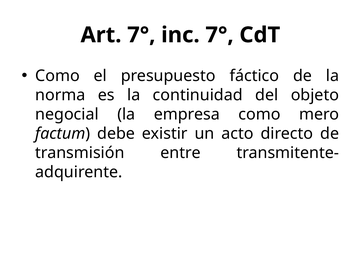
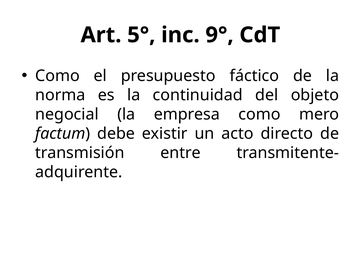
Art 7°: 7° -> 5° (141, 35)
inc 7°: 7° -> 9° (220, 35)
